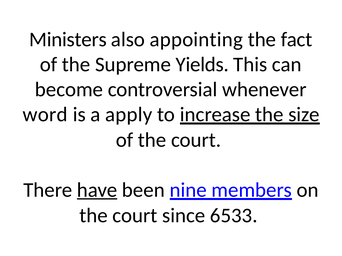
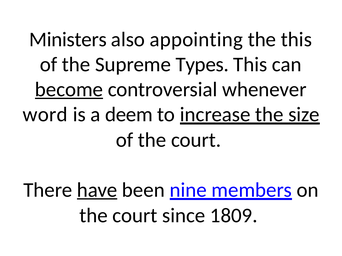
the fact: fact -> this (296, 40)
Yields: Yields -> Types (202, 65)
become underline: none -> present (69, 90)
apply: apply -> deem (129, 115)
6533: 6533 -> 1809 (234, 216)
